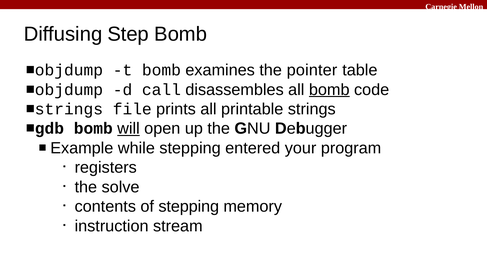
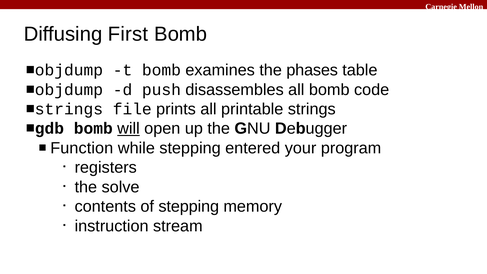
Step: Step -> First (128, 34)
pointer: pointer -> phases (312, 70)
call: call -> push (161, 90)
bomb underline: present -> none (329, 90)
Example: Example -> Function (82, 148)
